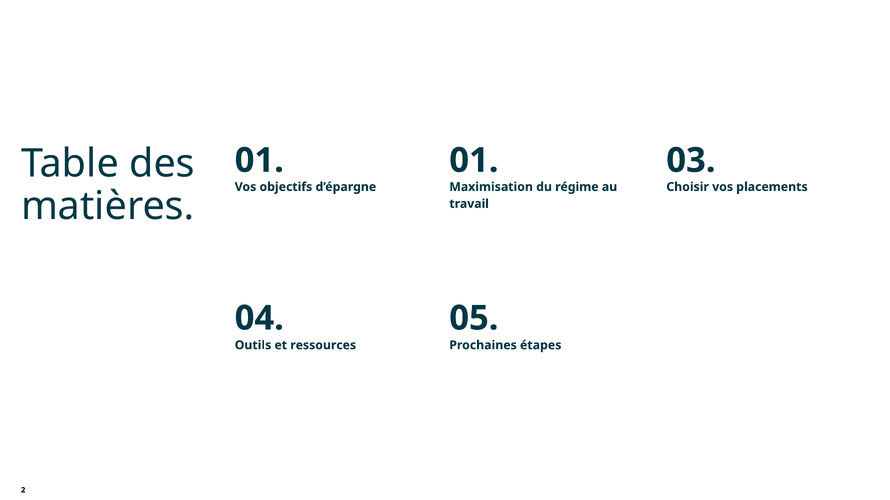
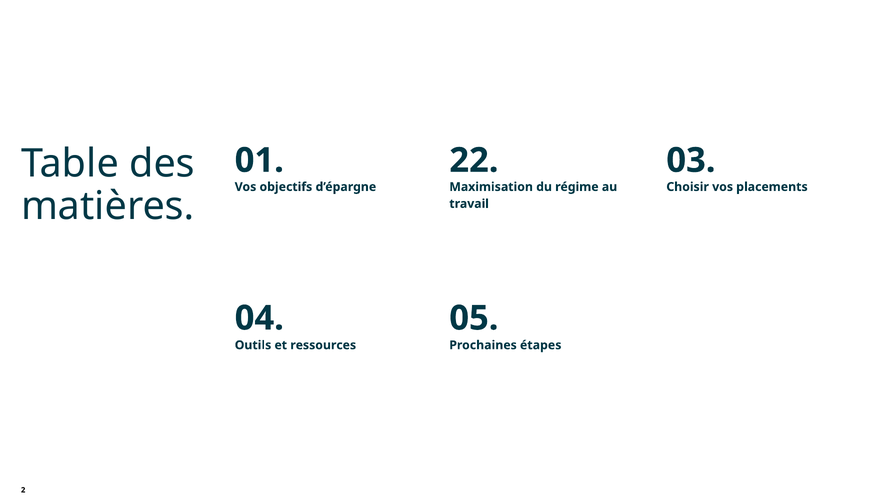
01: 01 -> 22 (474, 161)
